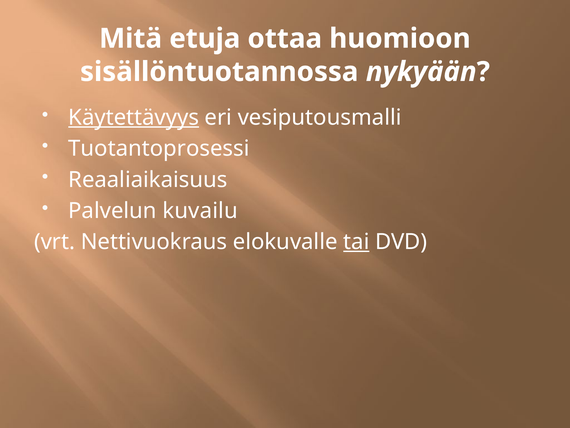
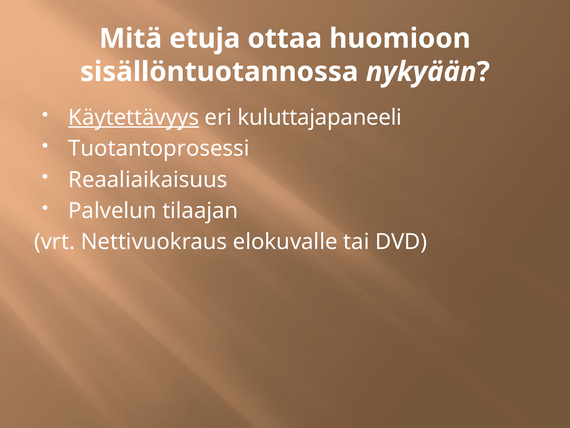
vesiputousmalli: vesiputousmalli -> kuluttajapaneeli (320, 117)
kuvailu: kuvailu -> tilaajan (200, 211)
tai underline: present -> none (356, 242)
